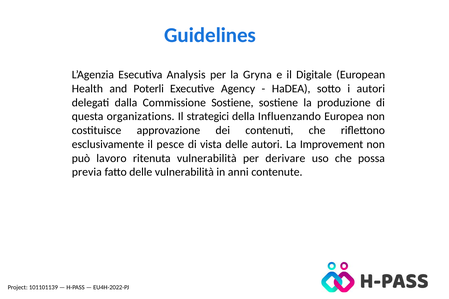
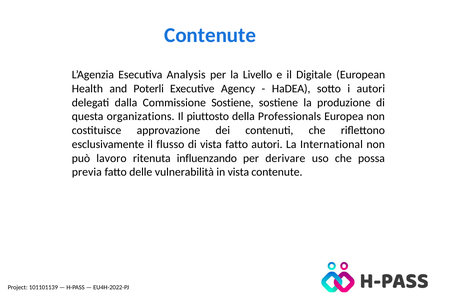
Guidelines: Guidelines -> Contenute (210, 35)
Gryna: Gryna -> Livello (258, 75)
strategici: strategici -> piuttosto (208, 117)
Influenzando: Influenzando -> Professionals (289, 117)
pesce: pesce -> flusso (170, 144)
vista delle: delle -> fatto (237, 144)
Improvement: Improvement -> International (331, 144)
ritenuta vulnerabilità: vulnerabilità -> influenzando (207, 158)
in anni: anni -> vista (238, 172)
